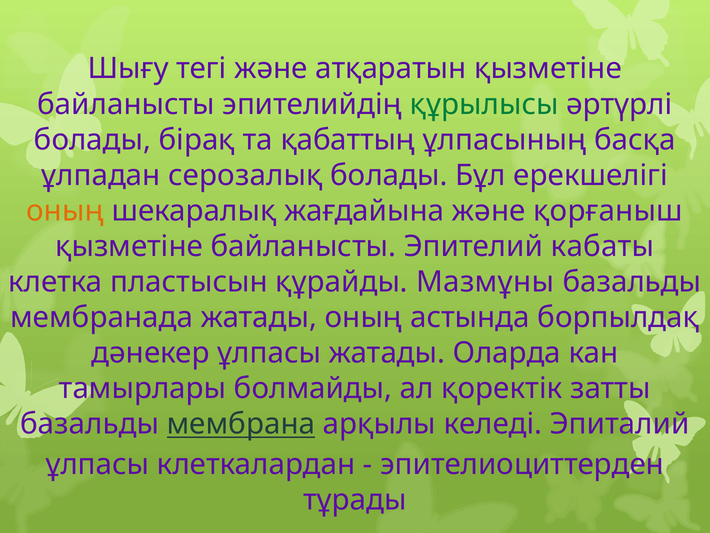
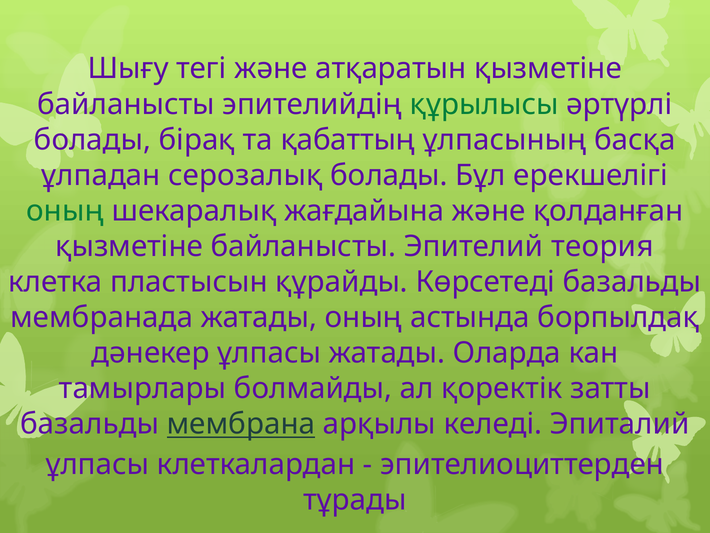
оның colour: orange -> green (65, 211)
қорғаныш: қорғаныш -> қолданған (608, 211)
кабаты: кабаты -> теория (602, 246)
Мазмұны: Мазмұны -> Көрсетеді (485, 282)
